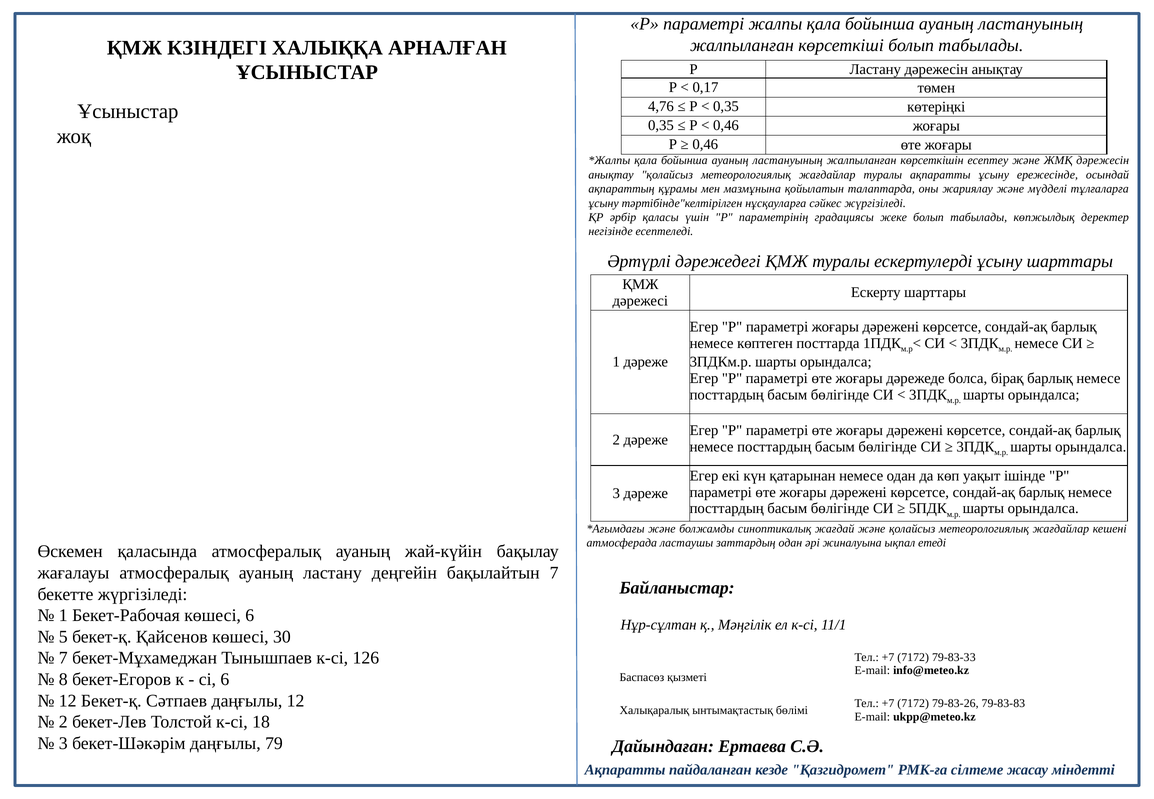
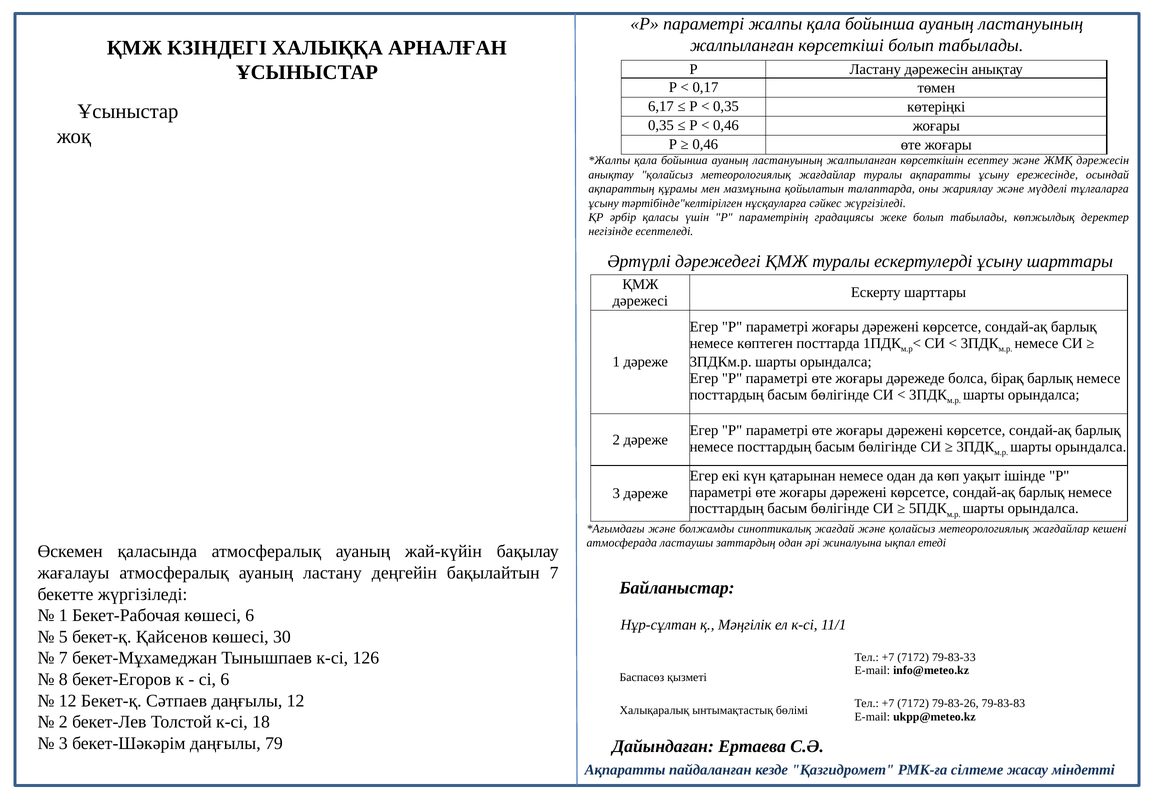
4,76: 4,76 -> 6,17 (661, 106)
